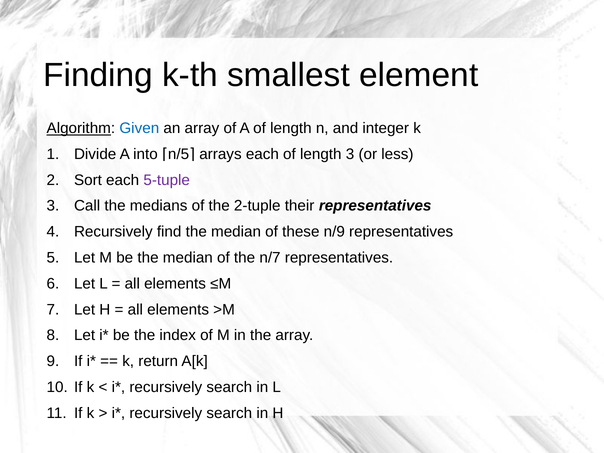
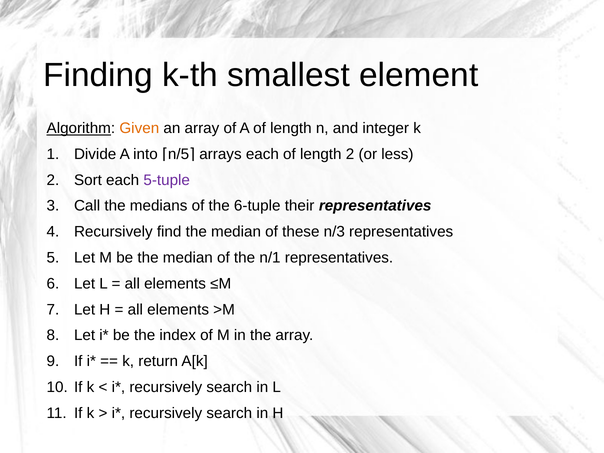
Given colour: blue -> orange (139, 128)
length 3: 3 -> 2 (350, 154)
2-tuple: 2-tuple -> 6-tuple (257, 206)
n/9: n/9 -> n/3 (334, 232)
n/7: n/7 -> n/1 (270, 258)
